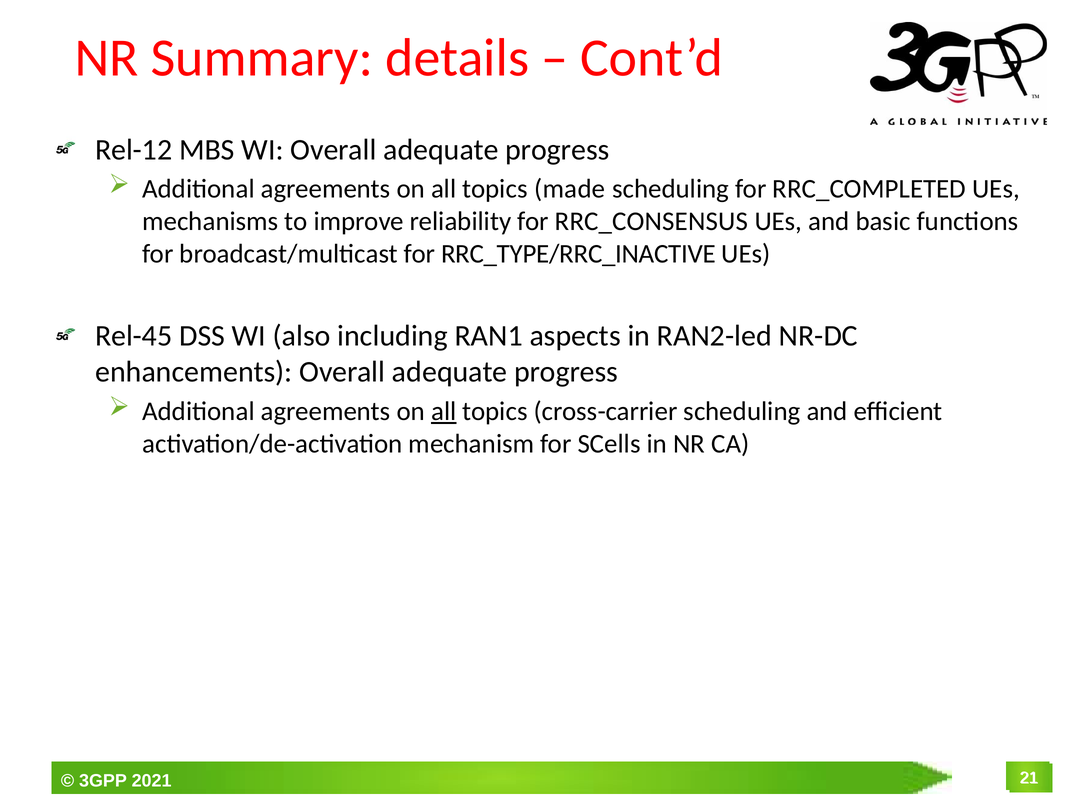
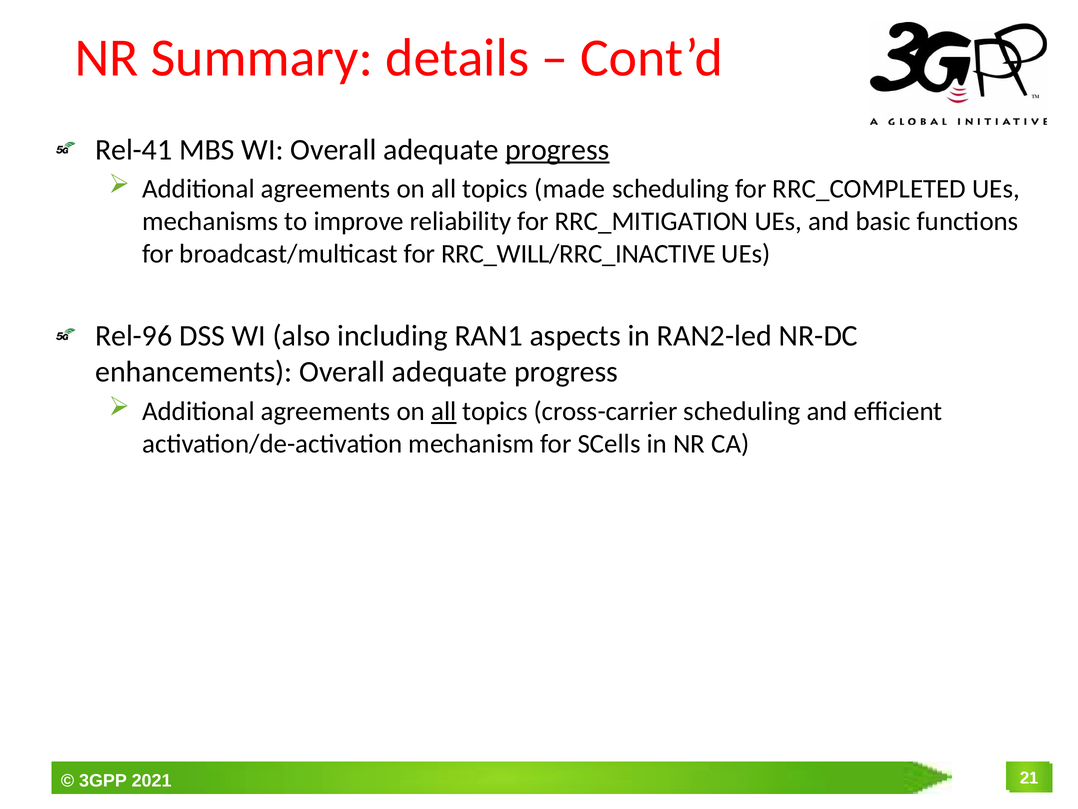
Rel-12: Rel-12 -> Rel-41 (134, 150)
progress underline: none -> present (557, 150)
RRC_CONSENSUS: RRC_CONSENSUS -> RRC_MITIGATION (652, 221)
RRC_TYPE/RRC_INACTIVE: RRC_TYPE/RRC_INACTIVE -> RRC_WILL/RRC_INACTIVE (578, 254)
Rel-45: Rel-45 -> Rel-96 (134, 336)
